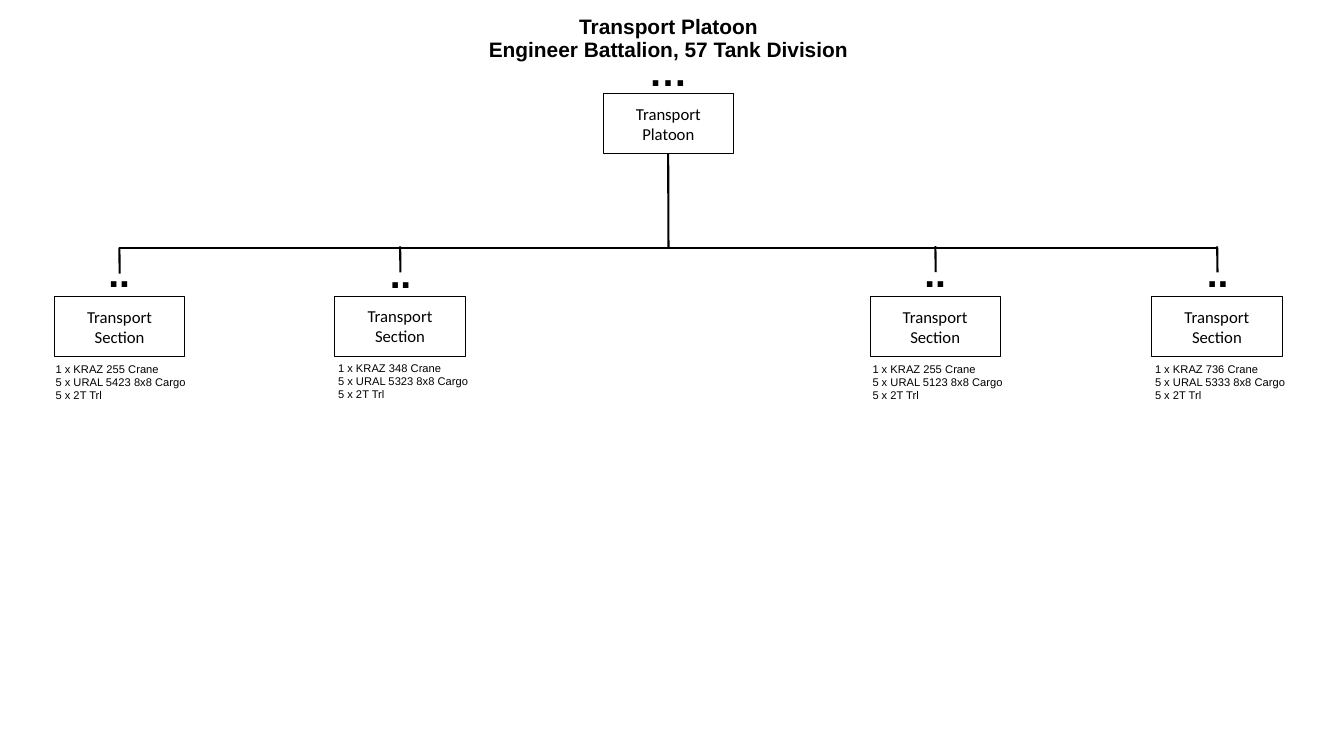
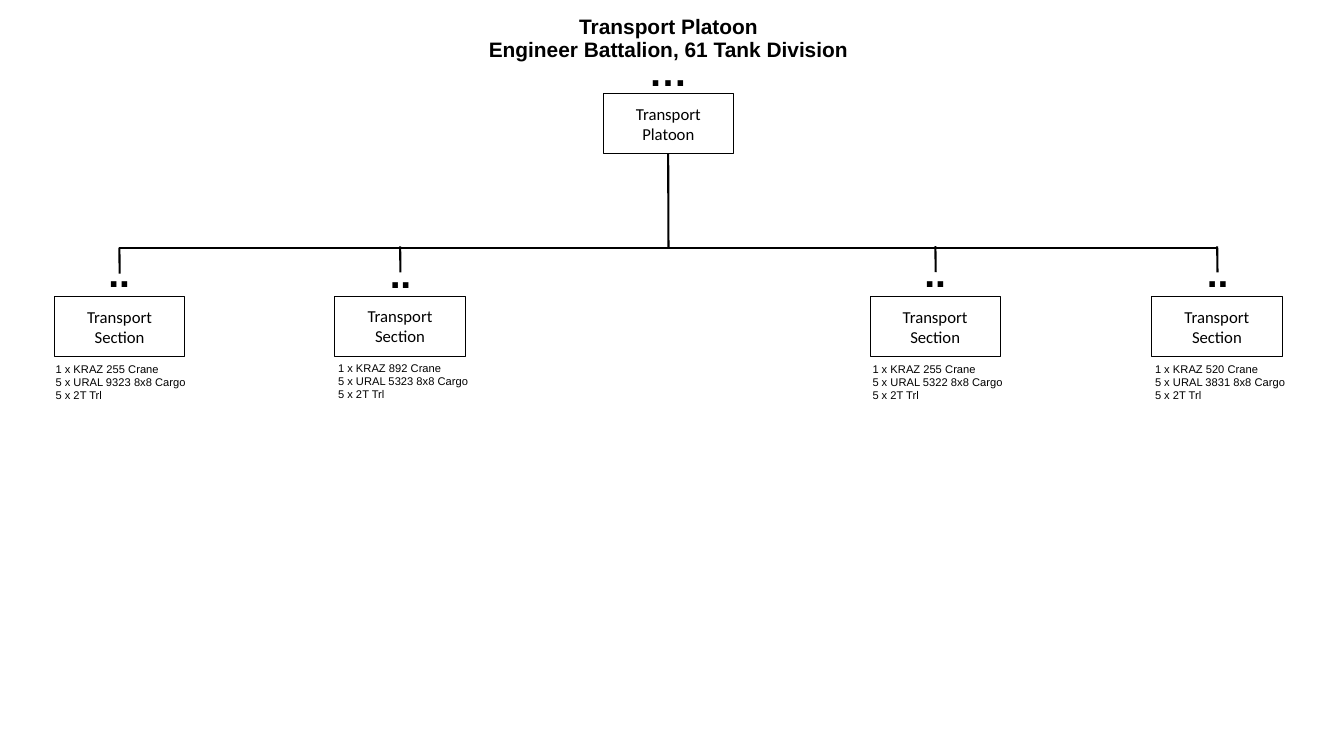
57: 57 -> 61 (696, 51)
348: 348 -> 892 (398, 369)
736: 736 -> 520 (1215, 370)
5423: 5423 -> 9323 (118, 383)
5123: 5123 -> 5322 (935, 383)
5333: 5333 -> 3831 (1218, 383)
